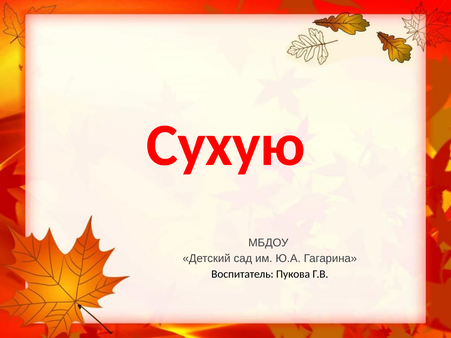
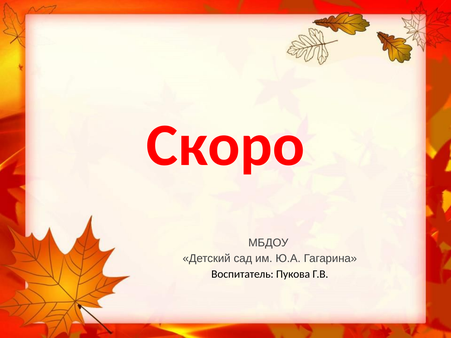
Сухую: Сухую -> Скоро (225, 146)
